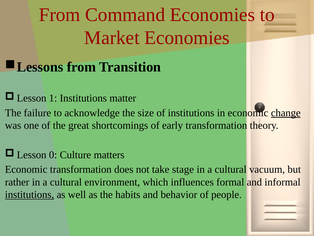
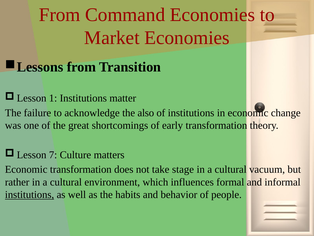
size: size -> also (146, 113)
change underline: present -> none (286, 113)
0: 0 -> 7 (53, 155)
